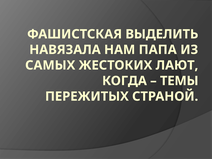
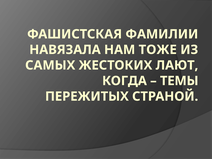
ВЫДЕЛИТЬ: ВЫДЕЛИТЬ -> ФАМИЛИИ (162, 34)
ПАПА: ПАПА -> ТОЖЕ (158, 50)
